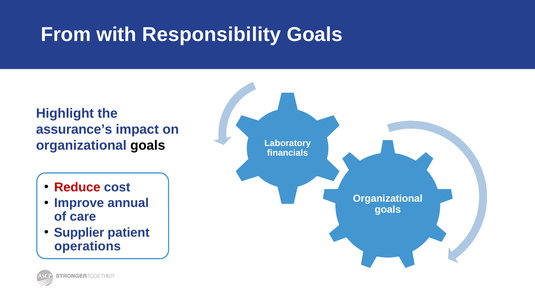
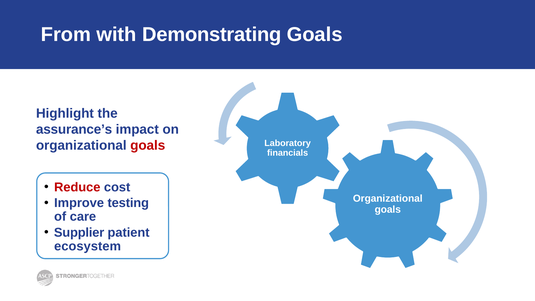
Responsibility: Responsibility -> Demonstrating (212, 34)
goals colour: black -> red (148, 145)
annual: annual -> testing (128, 203)
operations: operations -> ecosystem (88, 246)
